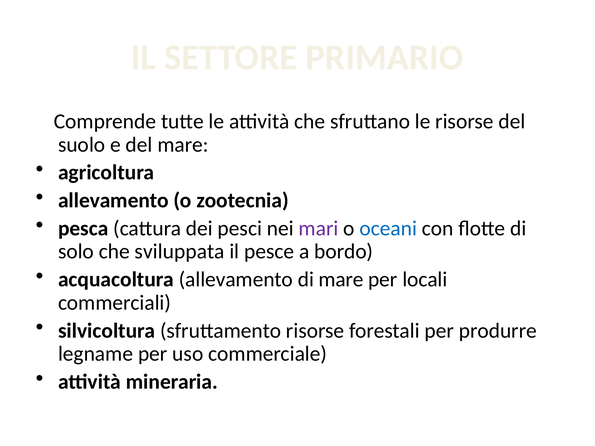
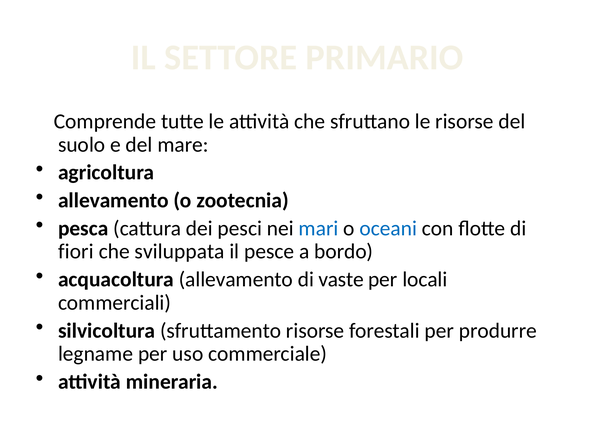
mari colour: purple -> blue (318, 229)
solo: solo -> fiori (76, 252)
di mare: mare -> vaste (341, 280)
